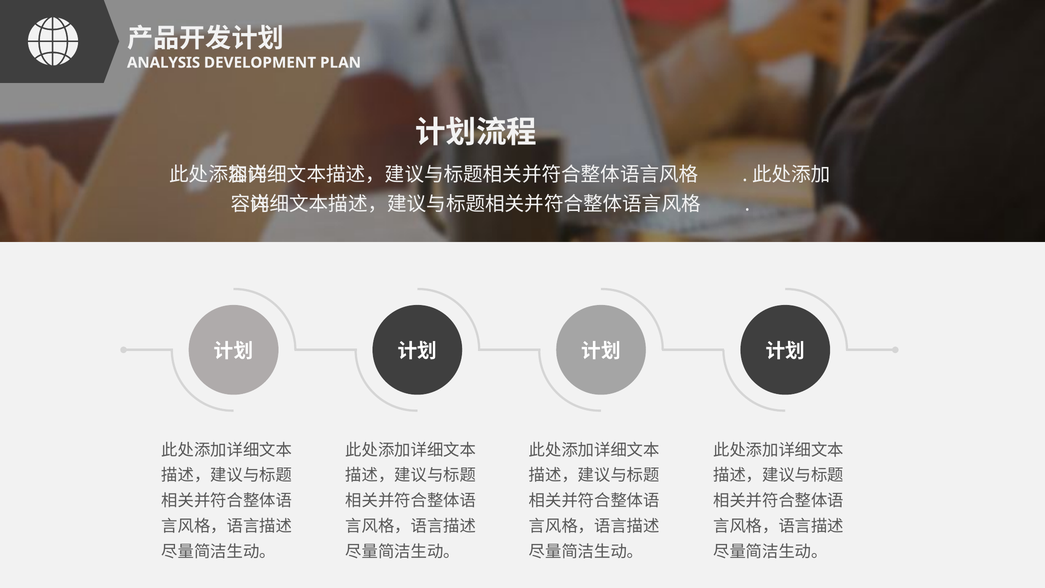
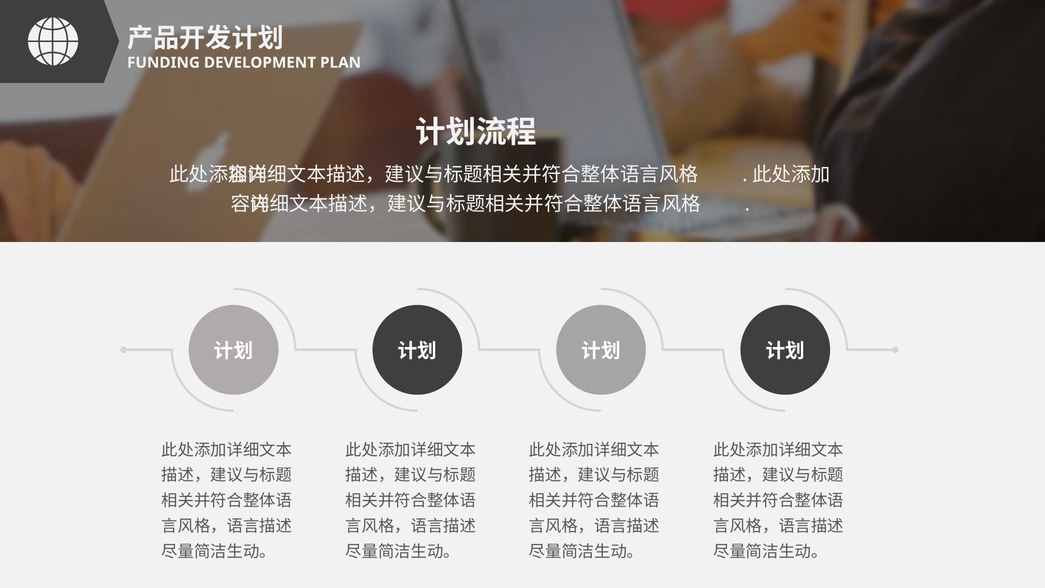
ANALYSIS: ANALYSIS -> FUNDING (163, 63)
